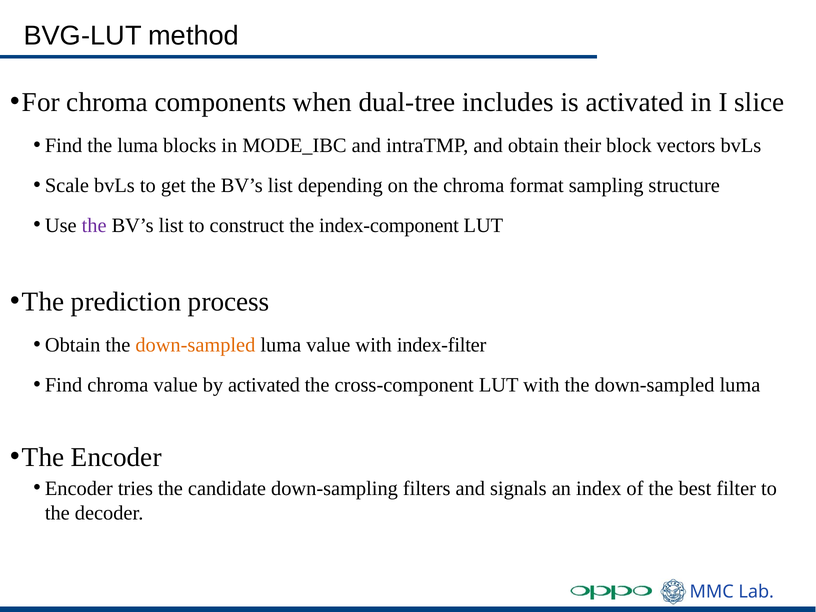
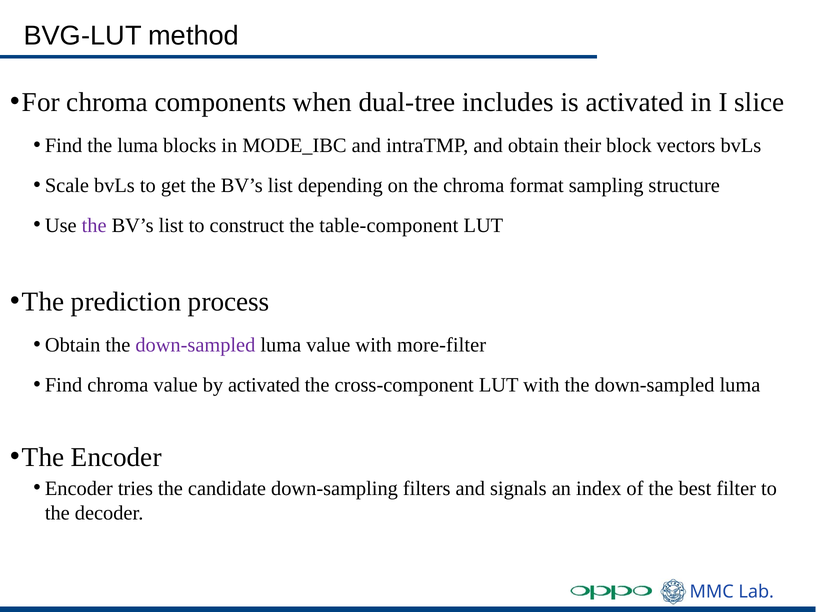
index-component: index-component -> table-component (389, 225)
down-sampled colour: orange -> purple (195, 345)
index-filter: index-filter -> more-filter (441, 345)
